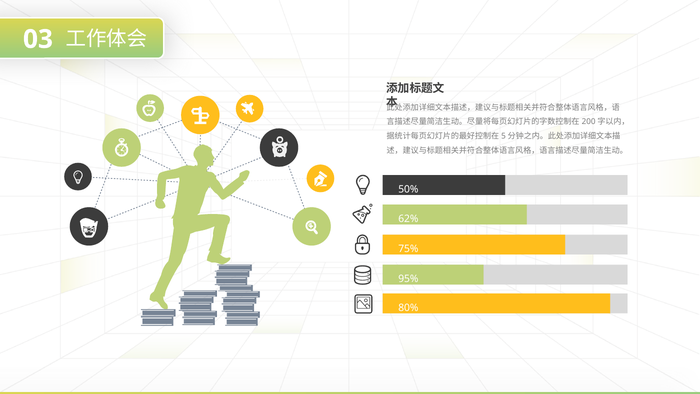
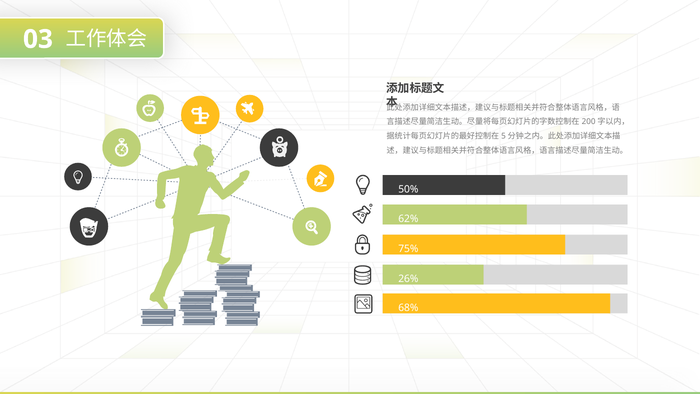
95%: 95% -> 26% (408, 279)
80%: 80% -> 68% (408, 307)
